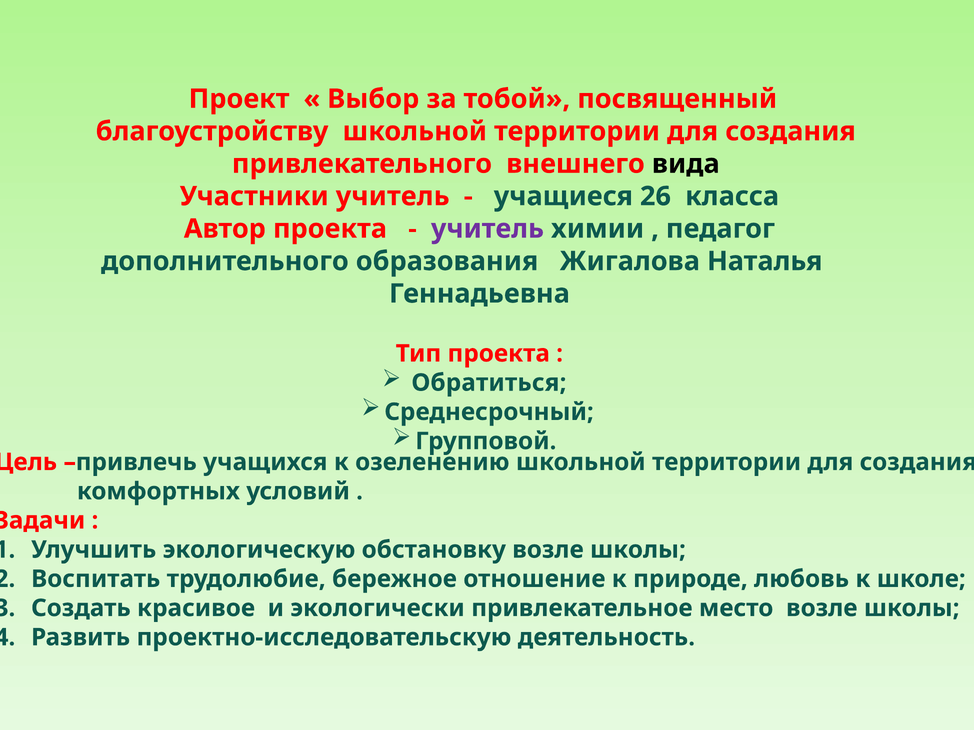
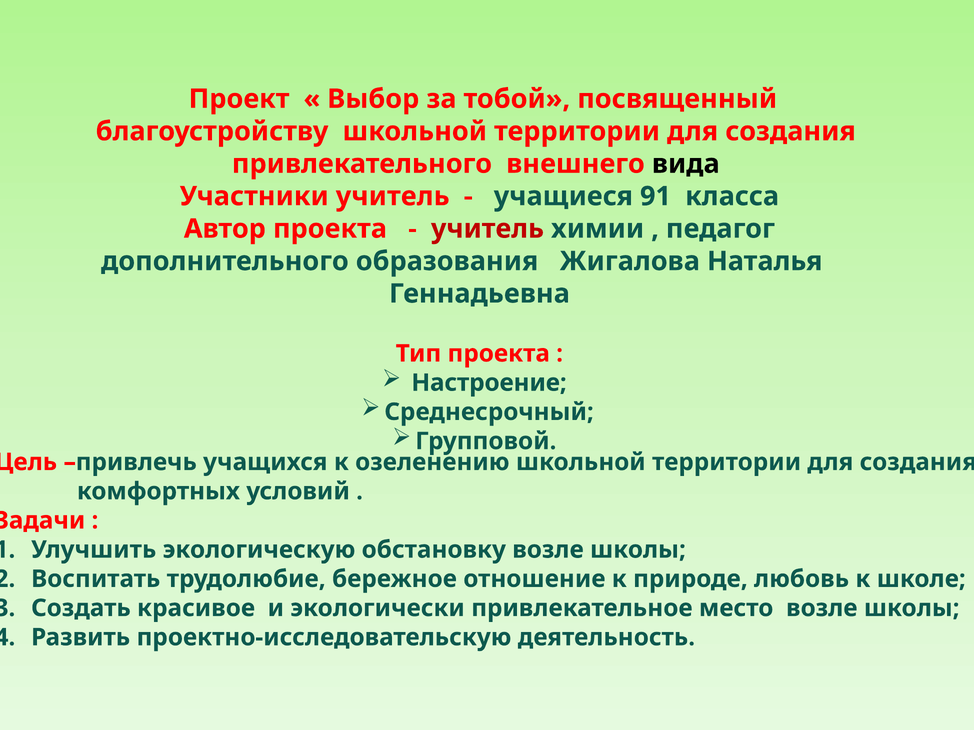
26: 26 -> 91 (655, 196)
учитель colour: purple -> red (487, 229)
Обратиться: Обратиться -> Настроение (489, 383)
